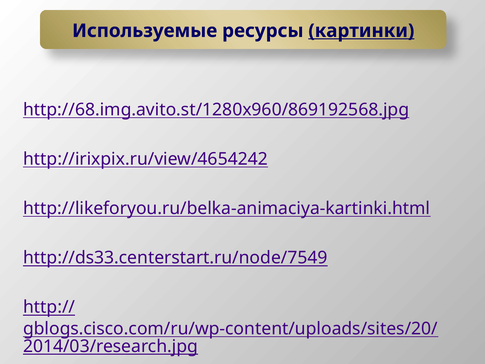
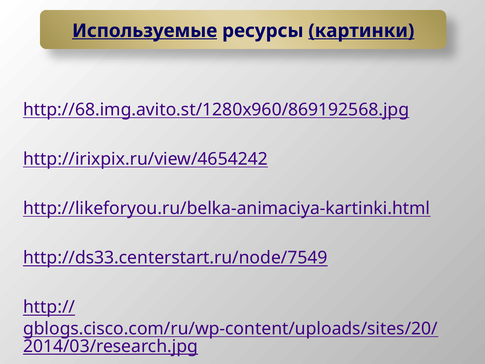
Используемые underline: none -> present (145, 31)
